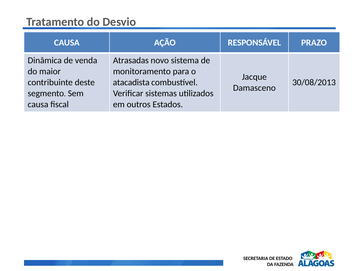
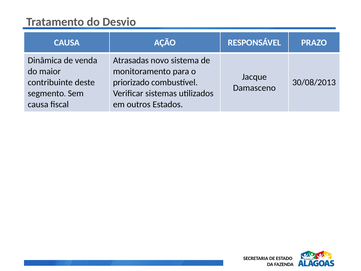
atacadista: atacadista -> priorizado (131, 82)
